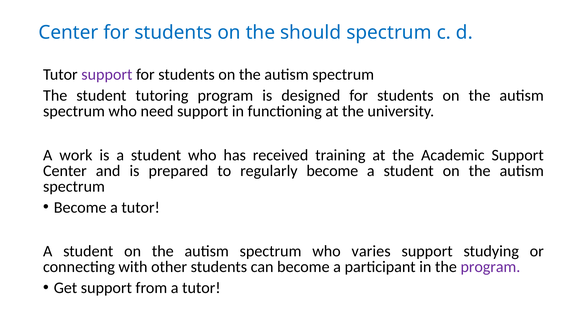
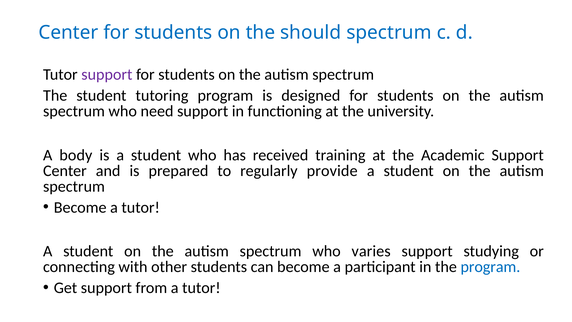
work: work -> body (76, 155)
regularly become: become -> provide (332, 171)
program colour: purple -> blue (490, 267)
